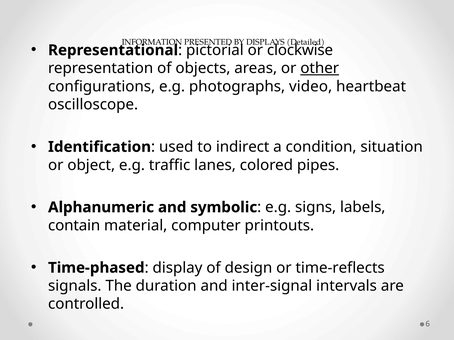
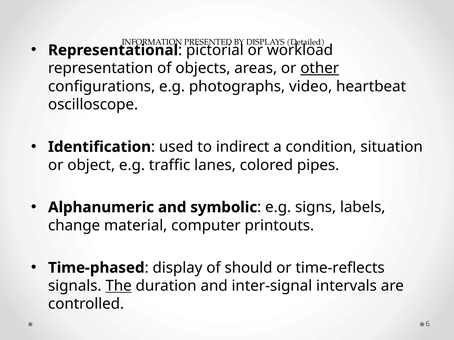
clockwise: clockwise -> workload (300, 50)
contain: contain -> change (74, 226)
design: design -> should (249, 268)
The underline: none -> present (119, 286)
